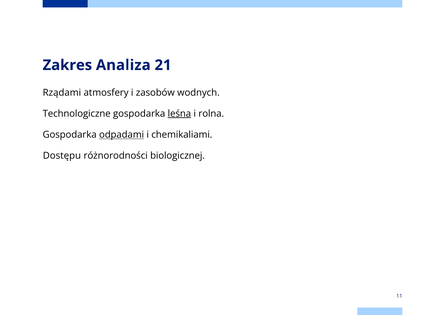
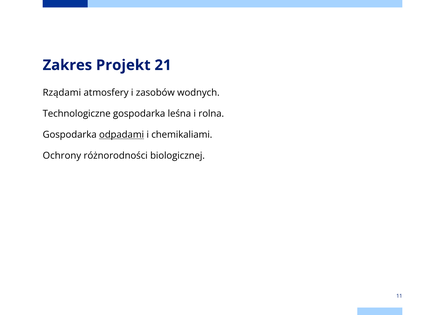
Analiza: Analiza -> Projekt (123, 65)
leśna underline: present -> none (179, 114)
Dostępu: Dostępu -> Ochrony (62, 156)
